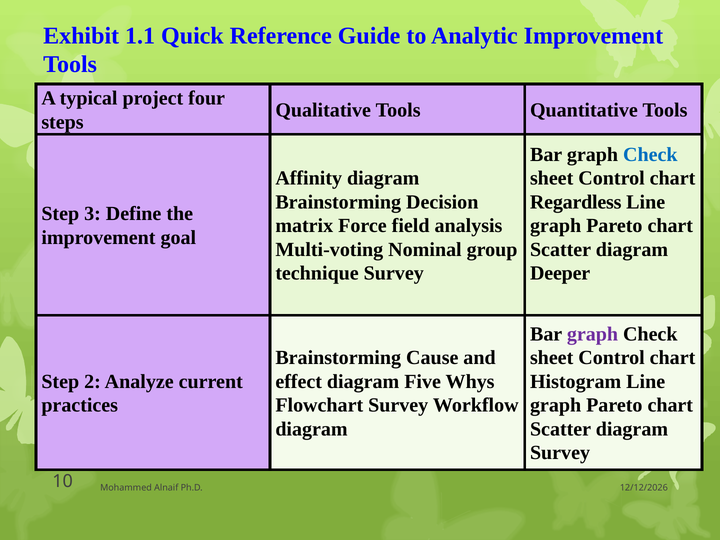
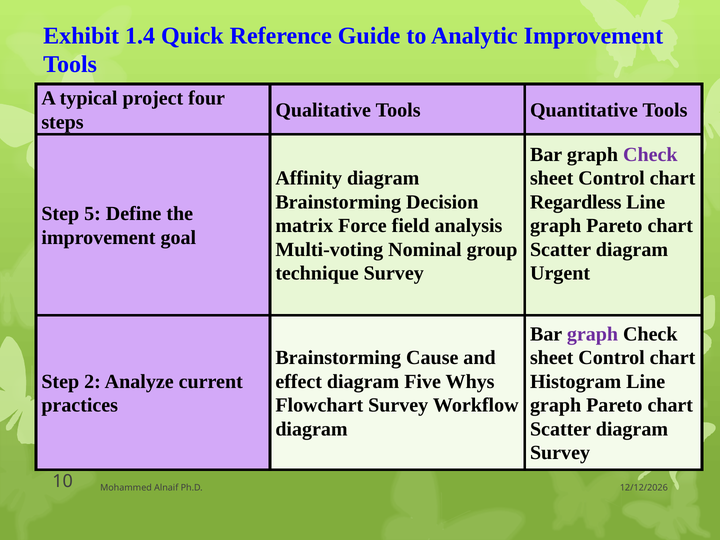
1.1: 1.1 -> 1.4 (140, 36)
Check colour: blue -> purple (650, 155)
3: 3 -> 5 (92, 214)
Deeper: Deeper -> Urgent (560, 273)
